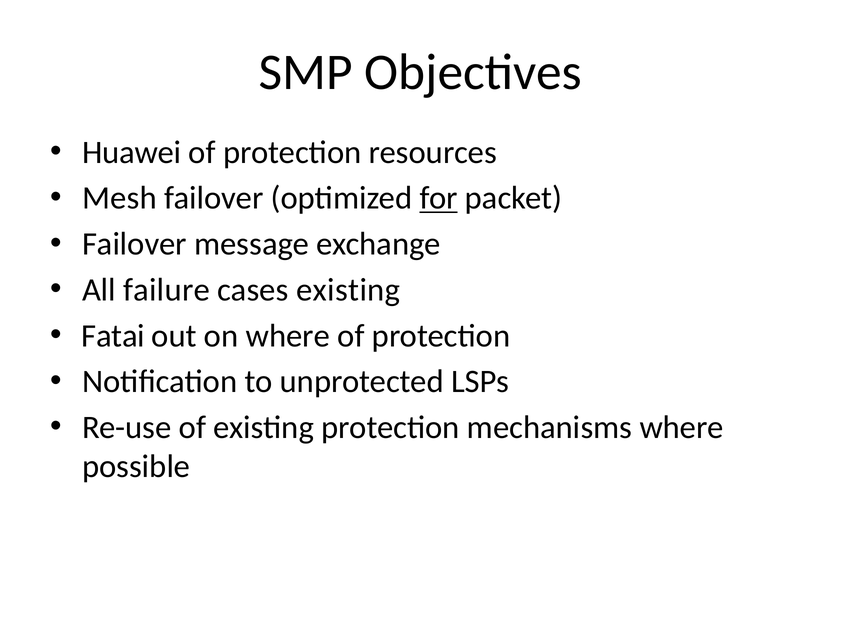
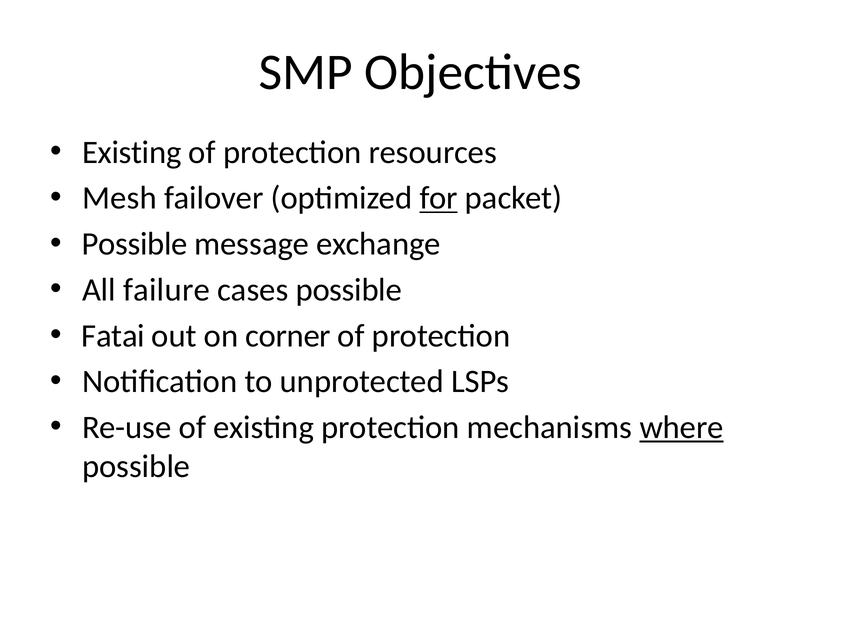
Huawei: Huawei -> Existing (132, 152)
Failover: Failover -> Possible (135, 244)
cases existing: existing -> possible (349, 290)
on where: where -> corner (288, 336)
where underline: none -> present (682, 427)
